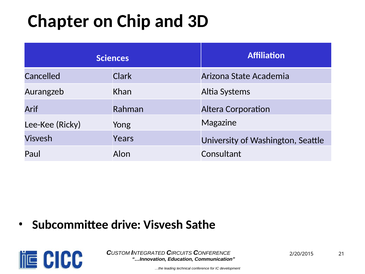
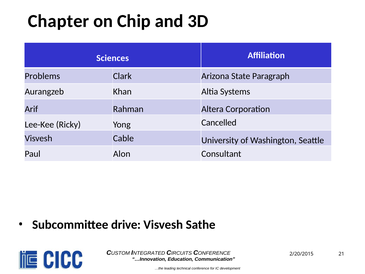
Cancelled: Cancelled -> Problems (42, 76)
Academia: Academia -> Paragraph (271, 76)
Magazine: Magazine -> Cancelled (219, 123)
Years: Years -> Cable (123, 138)
